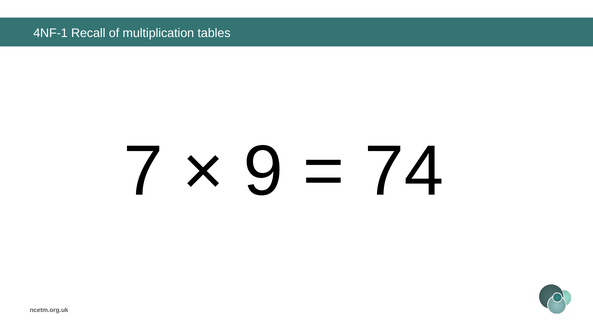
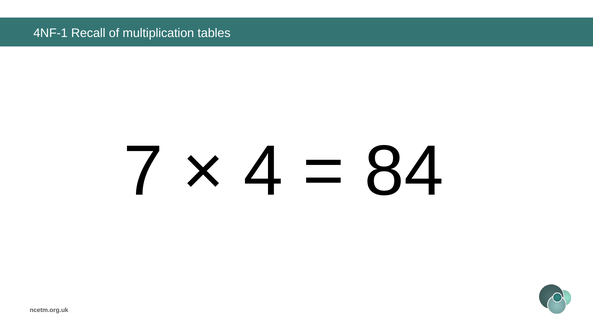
9: 9 -> 4 (263, 171)
74: 74 -> 84 (404, 171)
